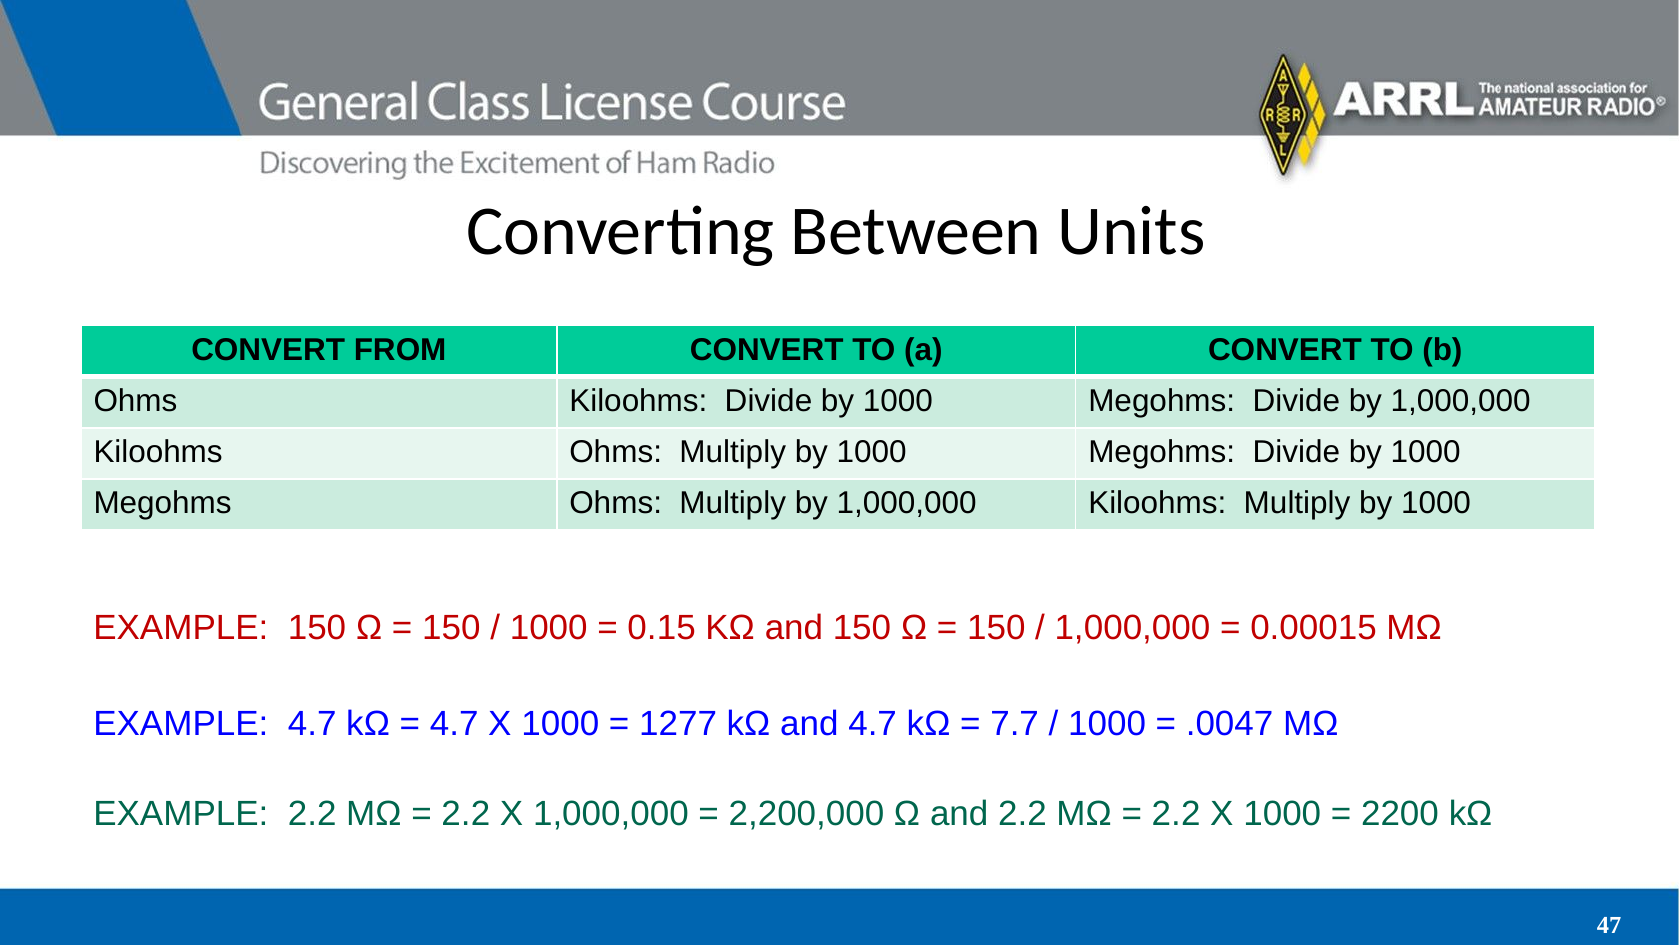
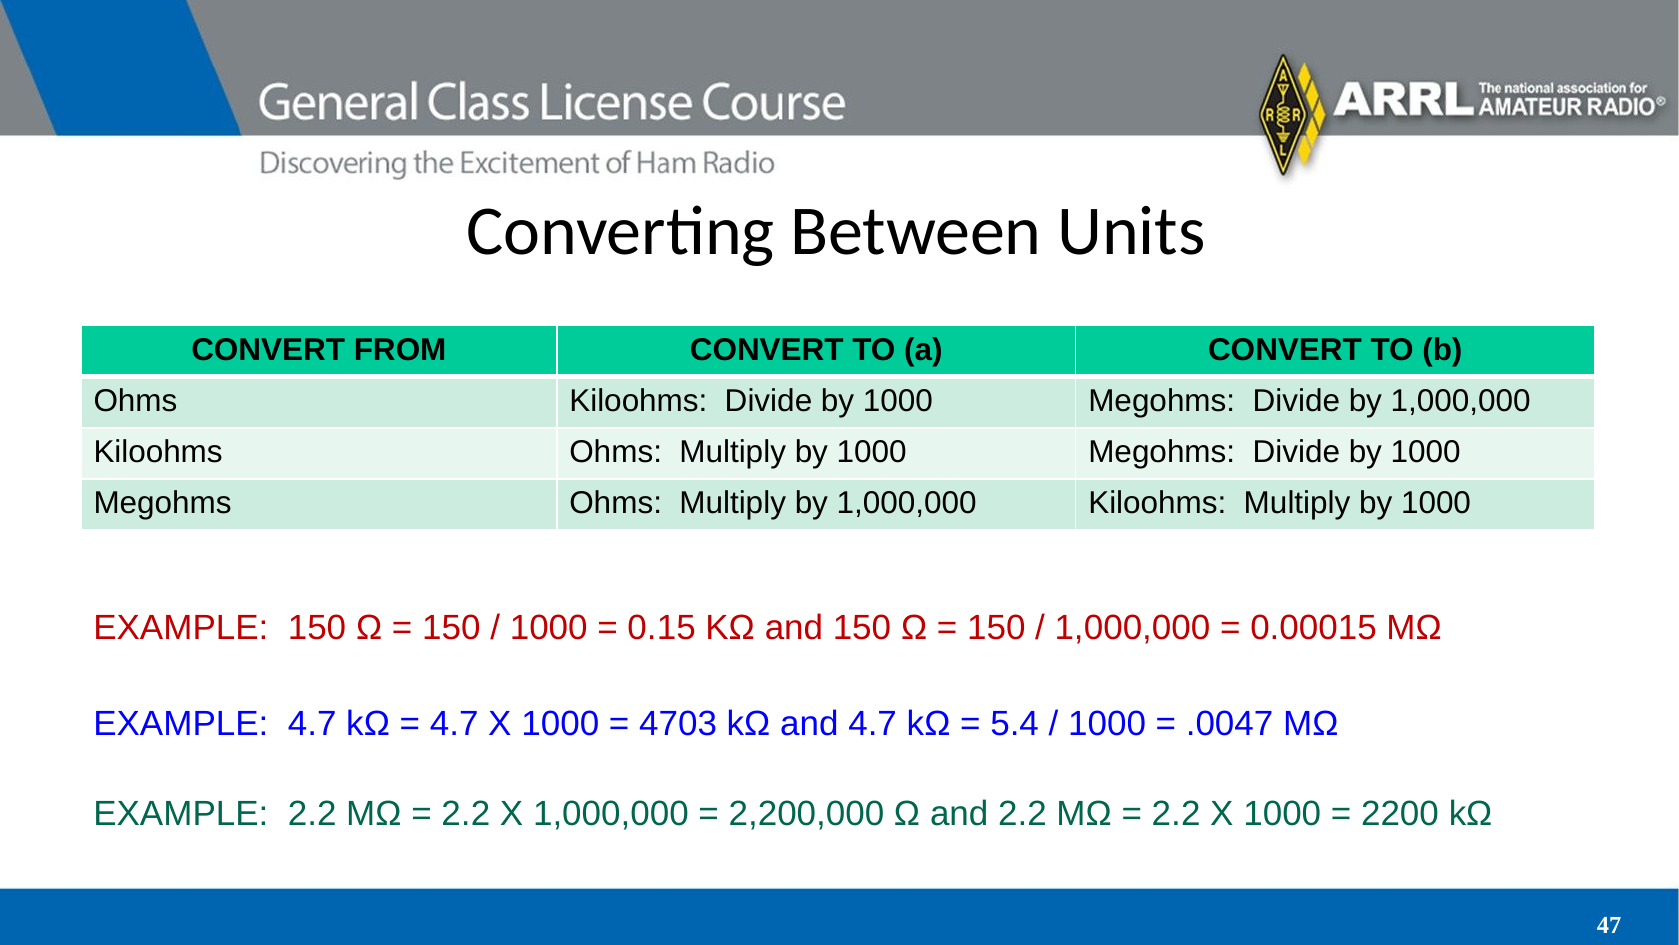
1277: 1277 -> 4703 (678, 724)
7.7: 7.7 -> 5.4 (1015, 724)
